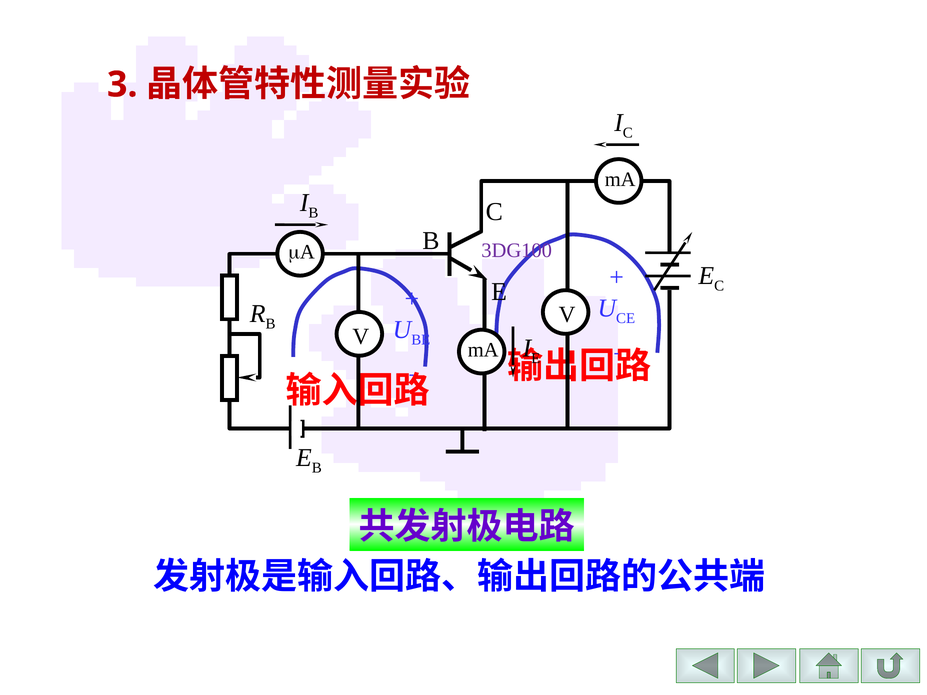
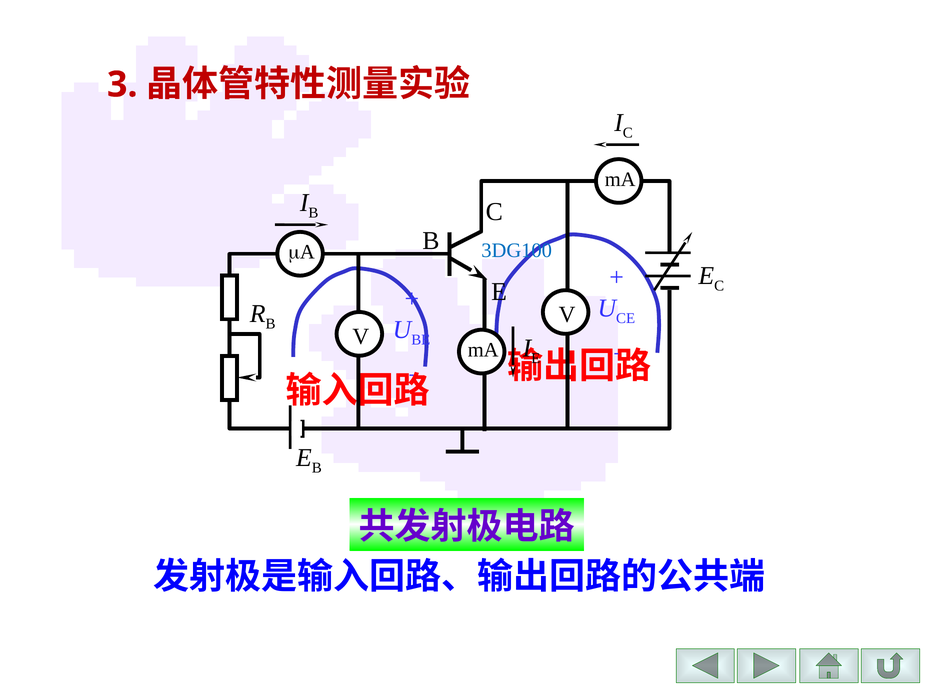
3DG100 colour: purple -> blue (517, 250)
